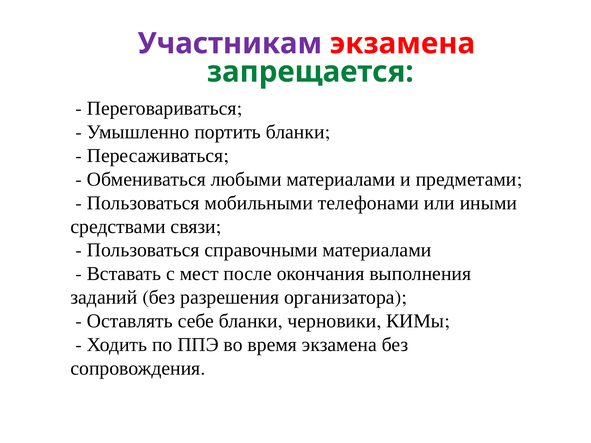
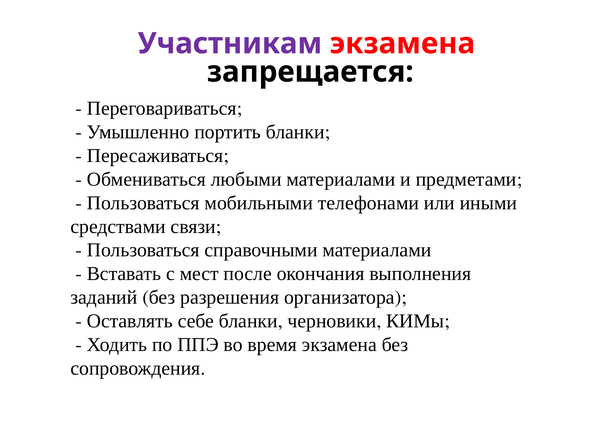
запрещается colour: green -> black (310, 72)
